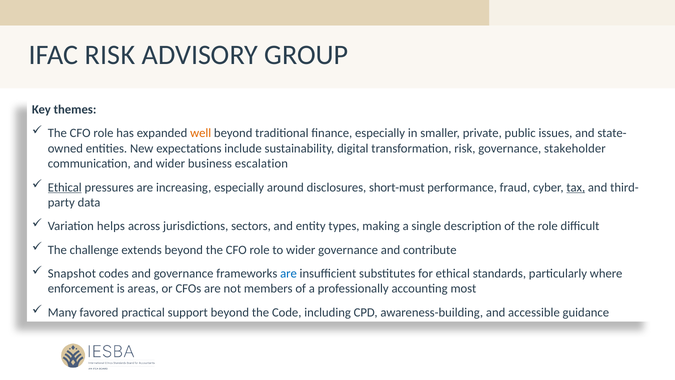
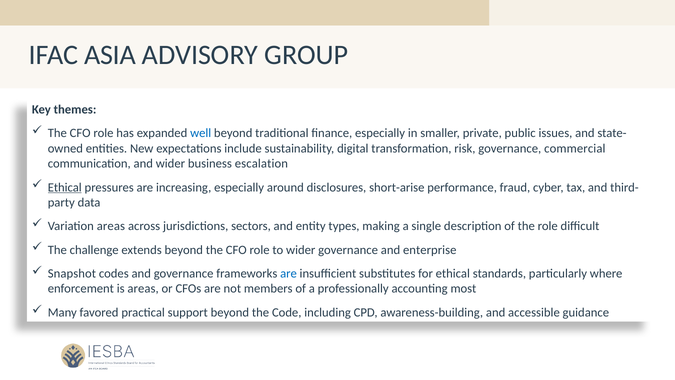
IFAC RISK: RISK -> ASIA (110, 55)
well colour: orange -> blue (201, 133)
stakeholder: stakeholder -> commercial (575, 148)
short-must: short-must -> short-arise (397, 187)
tax underline: present -> none (576, 187)
Variation helps: helps -> areas (111, 226)
contribute: contribute -> enterprise (430, 250)
